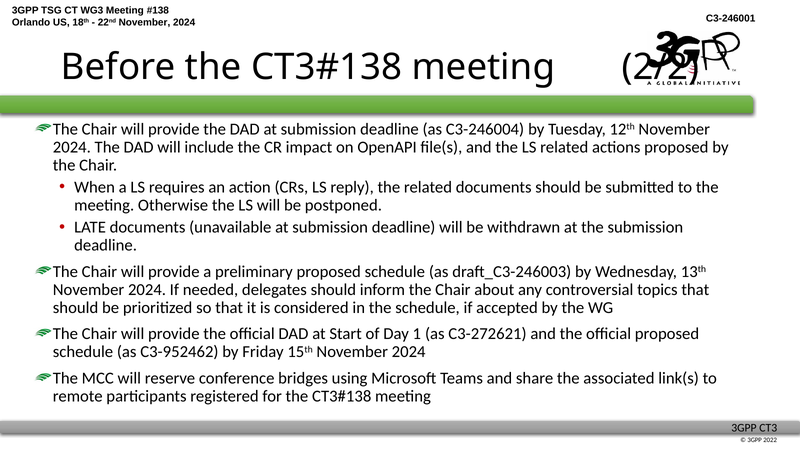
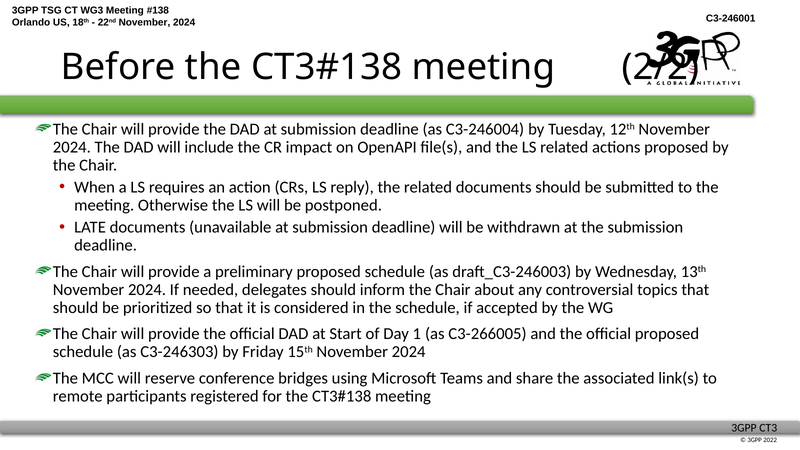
C3-272621: C3-272621 -> C3-266005 (487, 334)
C3-952462: C3-952462 -> C3-246303 (179, 352)
